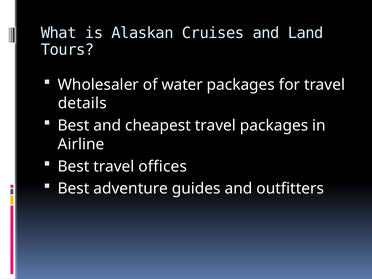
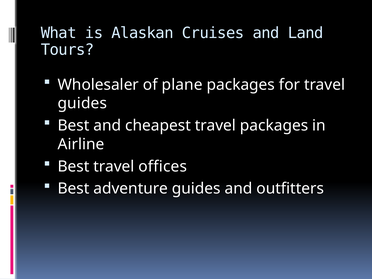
water: water -> plane (182, 85)
details: details -> guides (82, 103)
